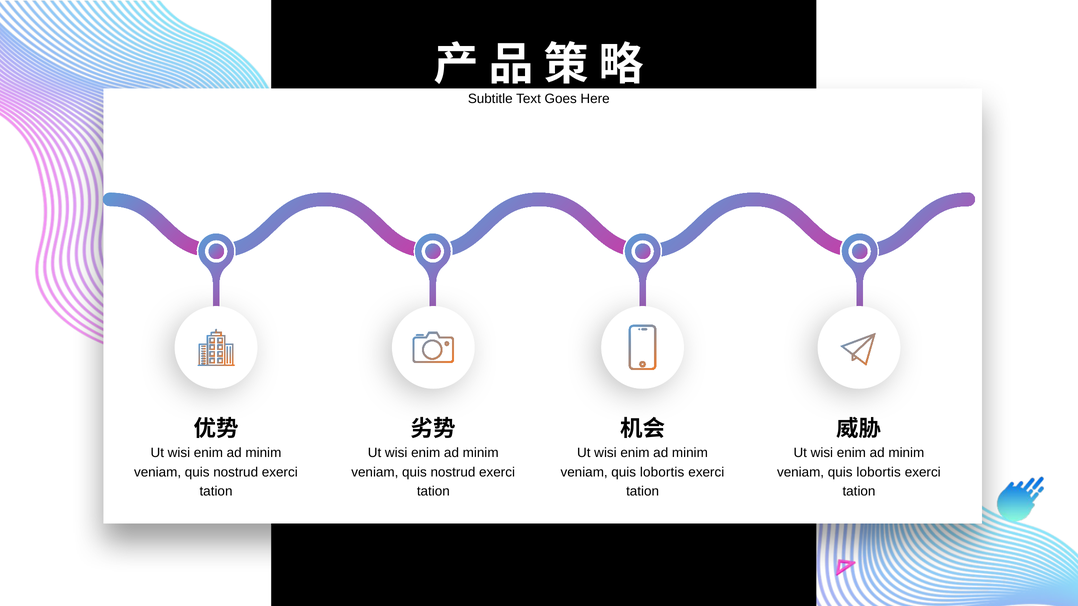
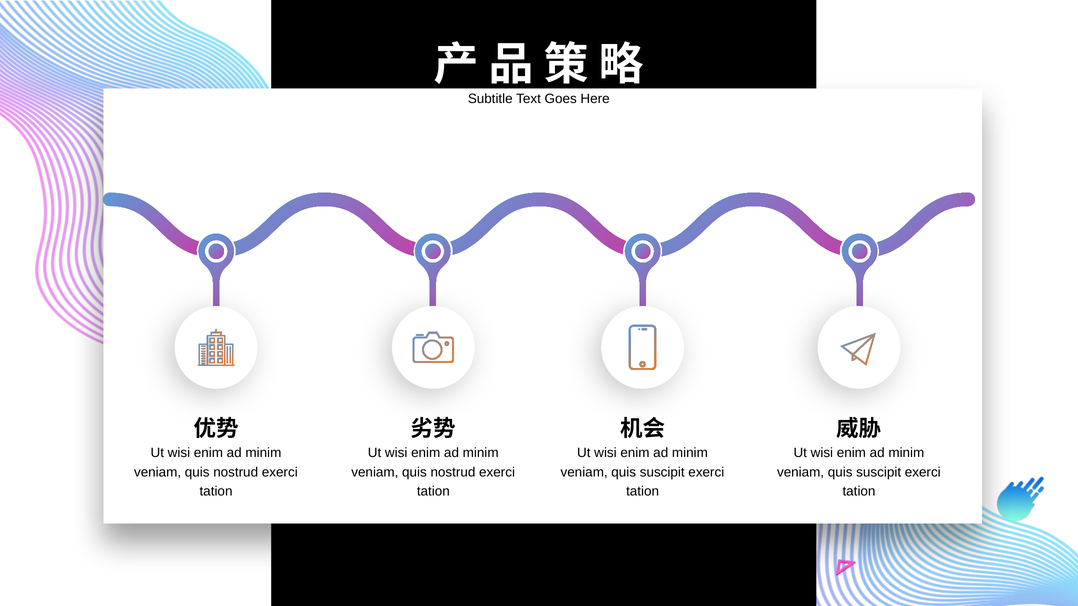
lobortis: lobortis -> suscipit (662, 472)
lobortis: lobortis -> suscipit (879, 472)
